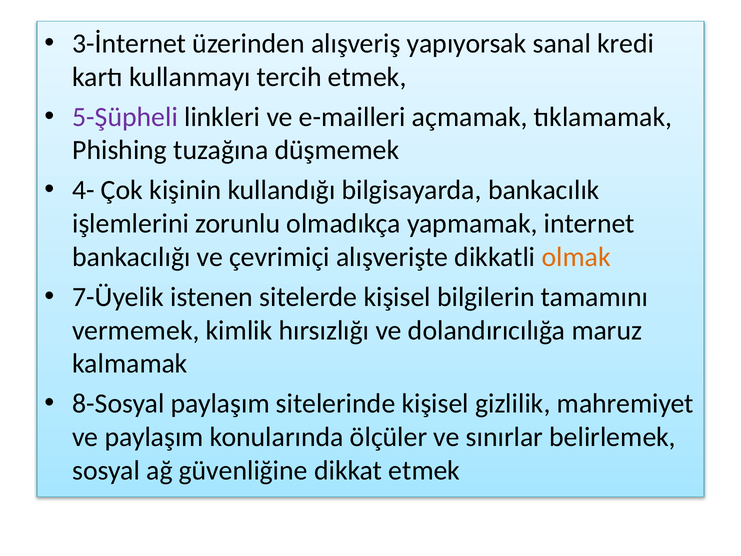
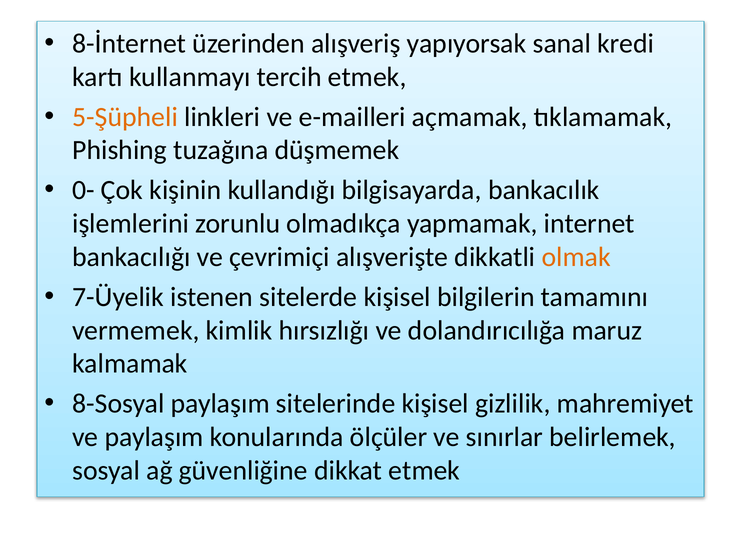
3-İnternet: 3-İnternet -> 8-İnternet (129, 43)
5-Şüpheli colour: purple -> orange (125, 117)
4-: 4- -> 0- (84, 190)
